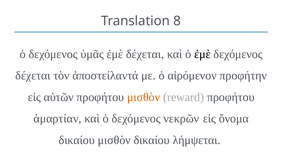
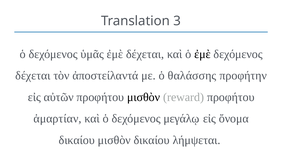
8: 8 -> 3 (177, 21)
αἰρόμενον: αἰρόμενον -> θαλάσσης (192, 75)
μισθὸν colour: orange -> black (144, 97)
νεκρῶν: νεκρῶν -> μεγάλῳ (181, 118)
